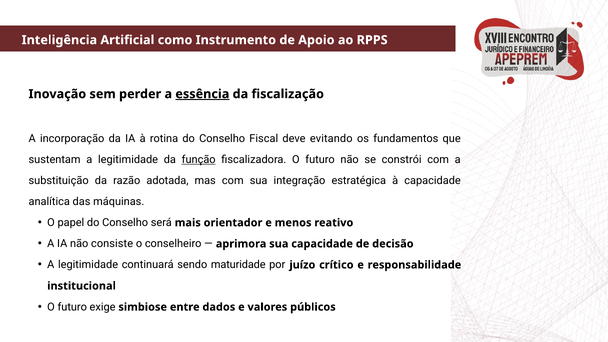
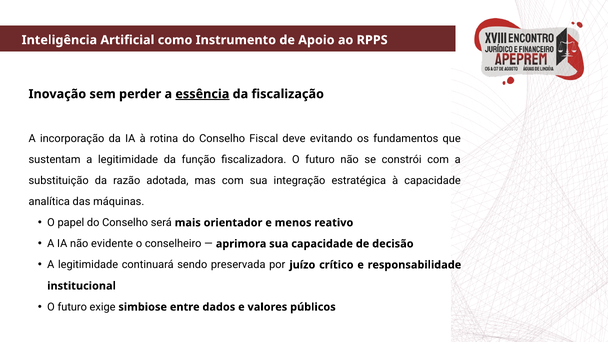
função underline: present -> none (199, 159)
consiste: consiste -> evidente (112, 244)
maturidade: maturidade -> preservada (238, 265)
